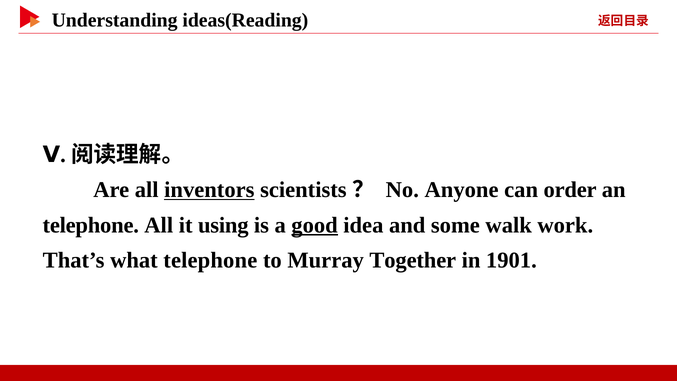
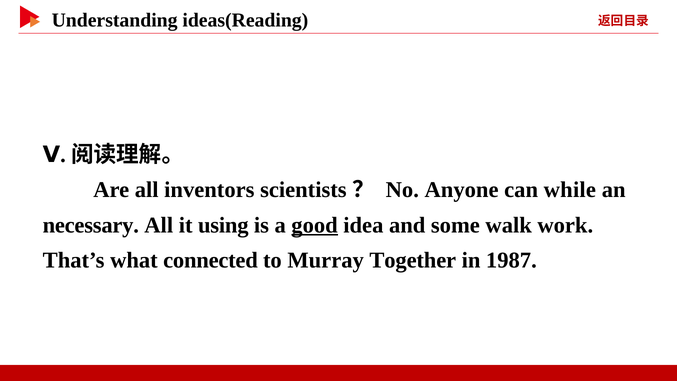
inventors underline: present -> none (209, 190)
order: order -> while (570, 190)
telephone: telephone -> necessary (91, 225)
what telephone: telephone -> connected (210, 260)
1901: 1901 -> 1987 (511, 260)
